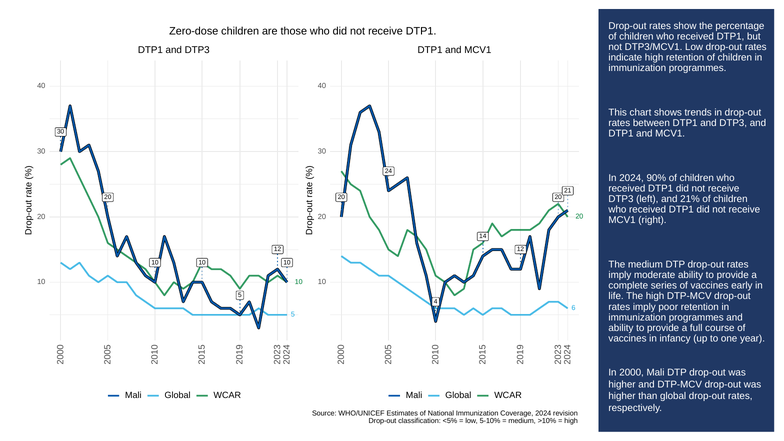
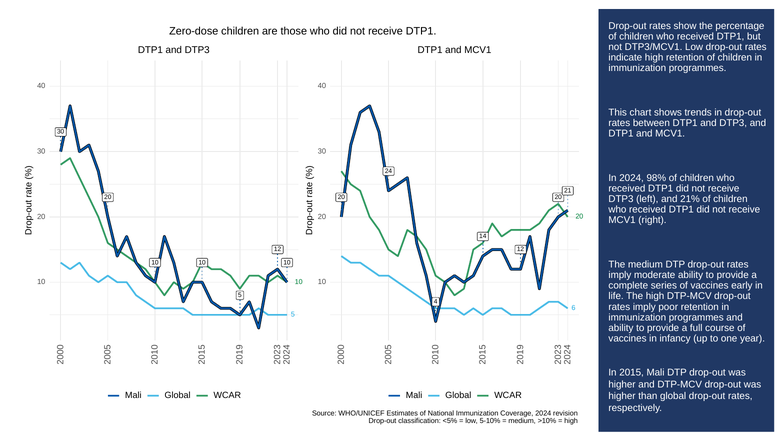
90%: 90% -> 98% (656, 178)
2000: 2000 -> 2015 (632, 373)
